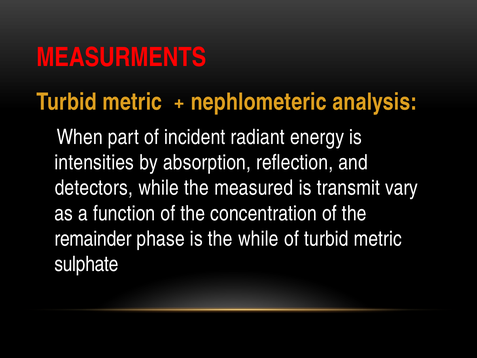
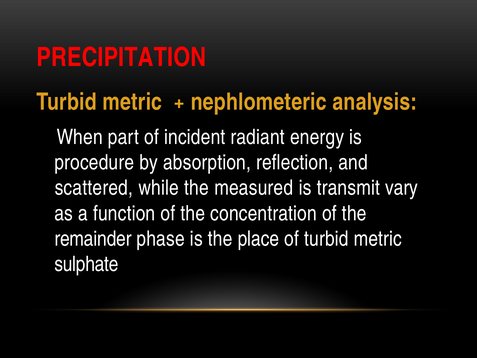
MEASURMENTS: MEASURMENTS -> PRECIPITATION (121, 58)
intensities: intensities -> procedure (94, 162)
detectors: detectors -> scattered (94, 188)
the while: while -> place (258, 239)
